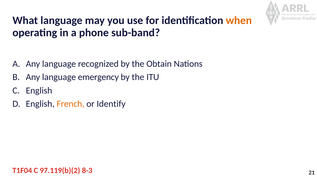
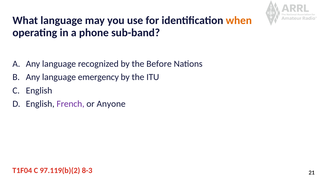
Obtain: Obtain -> Before (159, 64)
French colour: orange -> purple (71, 104)
Identify: Identify -> Anyone (111, 104)
